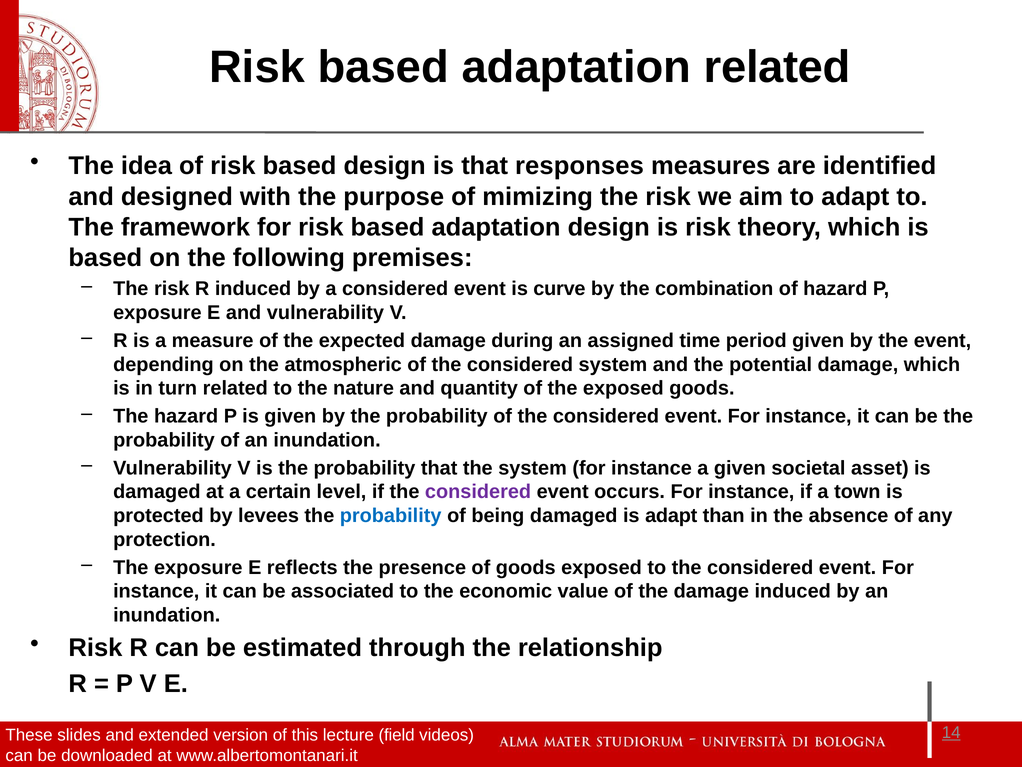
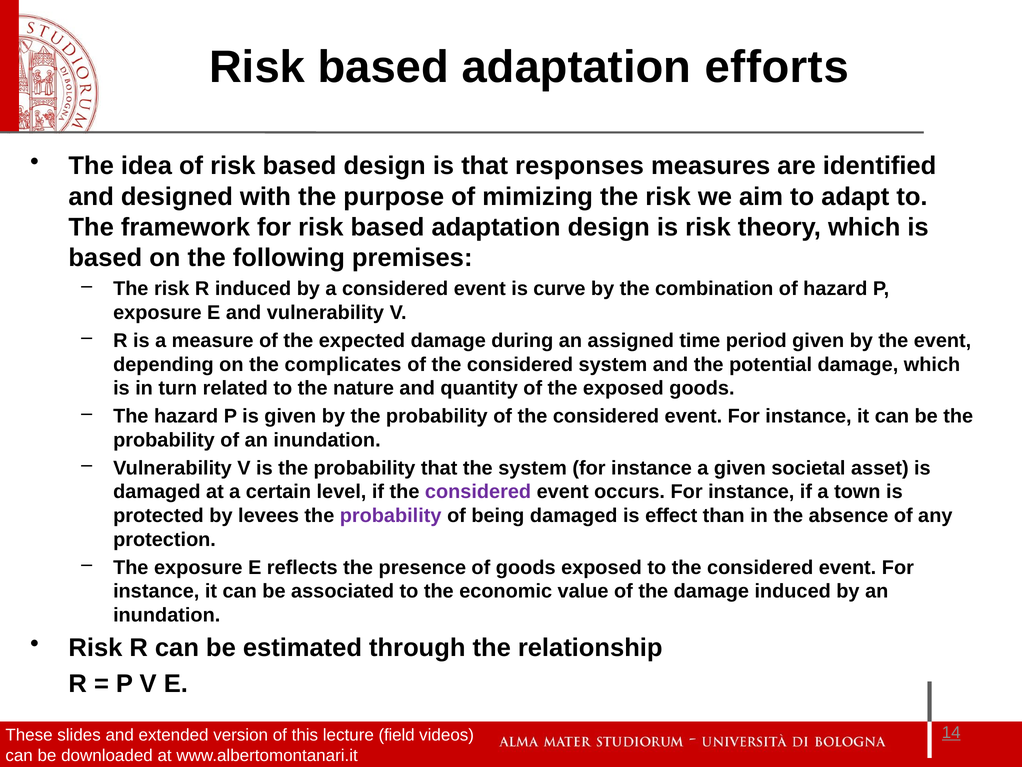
adaptation related: related -> efforts (777, 67)
atmospheric: atmospheric -> complicates (343, 364)
probability colour: blue -> purple (391, 515)
is adapt: adapt -> effect (671, 515)
